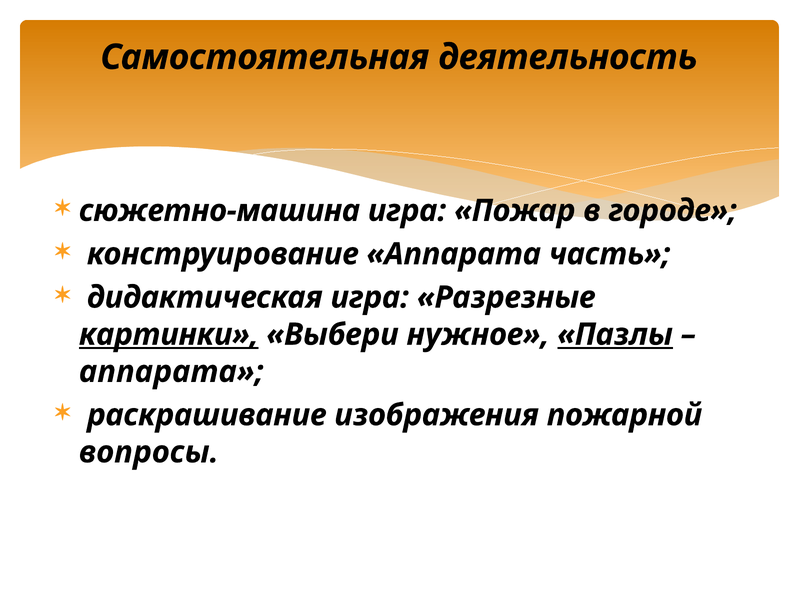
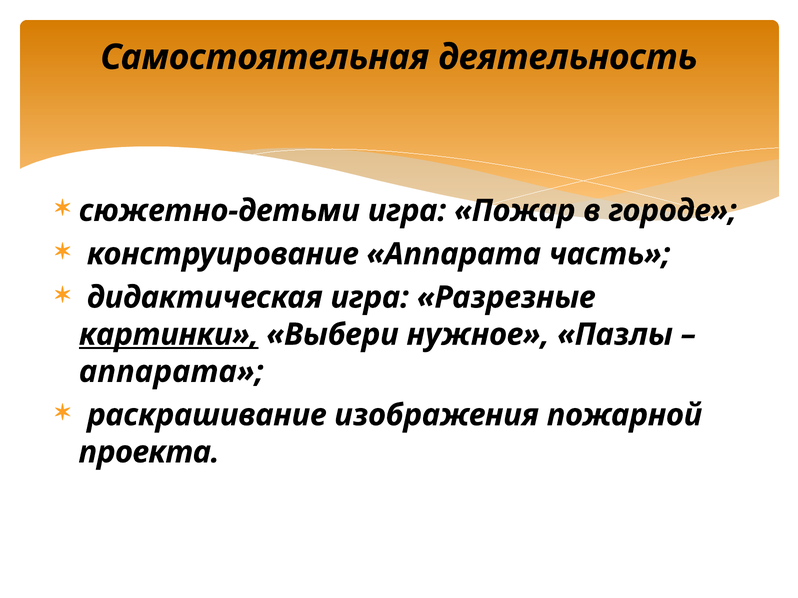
сюжетно-машина: сюжетно-машина -> сюжетно-детьми (219, 211)
Пазлы underline: present -> none (615, 335)
вопросы: вопросы -> проекта (149, 453)
